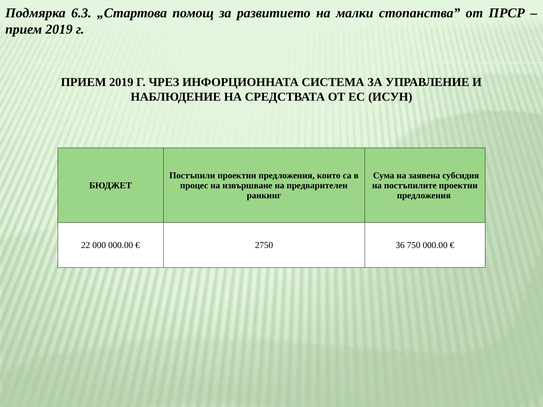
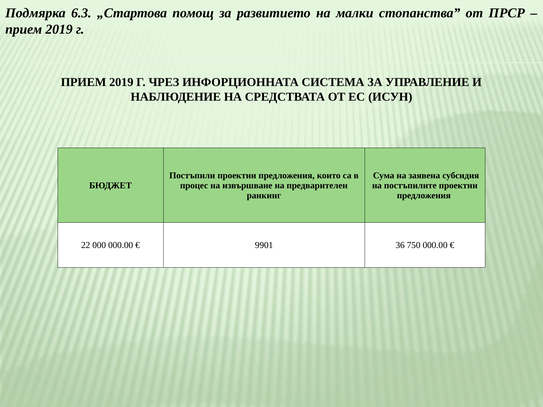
2750: 2750 -> 9901 (264, 245)
